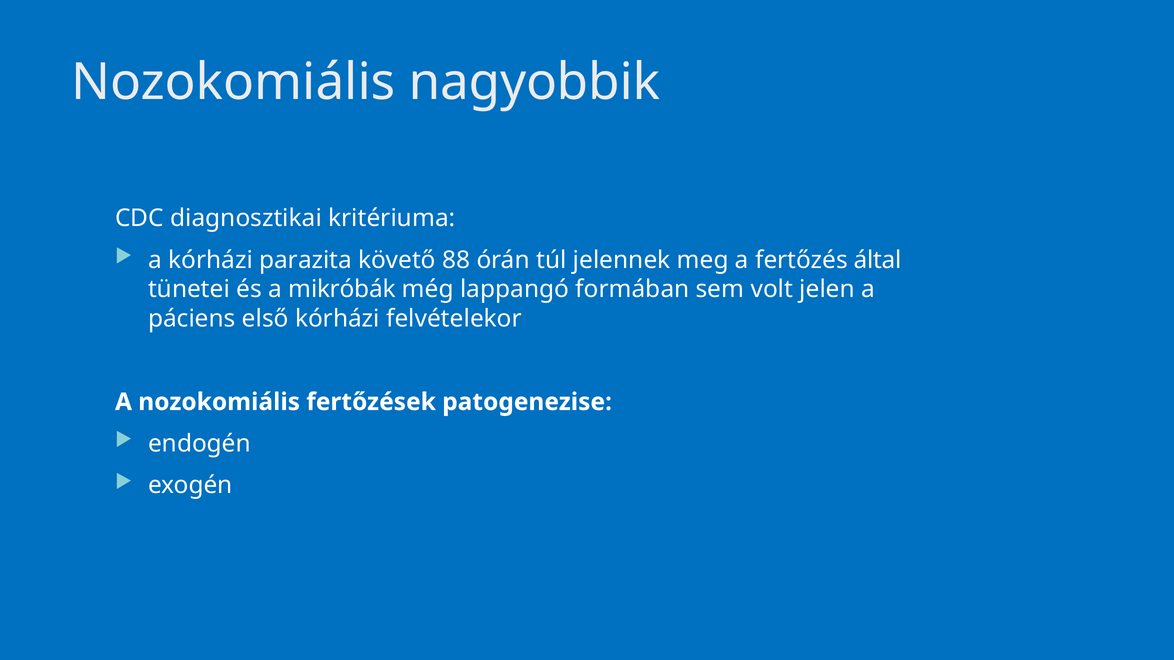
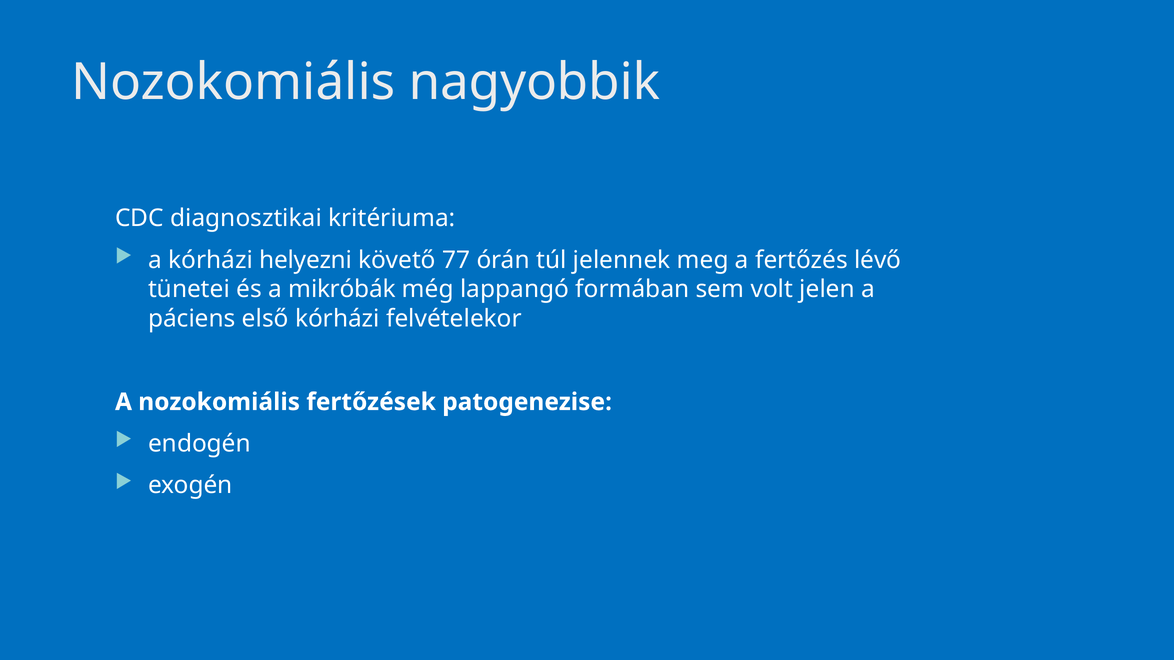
parazita: parazita -> helyezni (306, 260)
88: 88 -> 77 (456, 260)
által: által -> lévő (878, 260)
